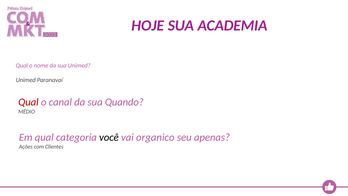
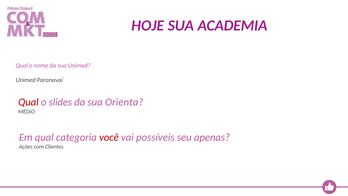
canal: canal -> slides (60, 102)
Quando: Quando -> Orienta (124, 102)
você colour: black -> red (109, 137)
organico: organico -> possíveis (155, 137)
